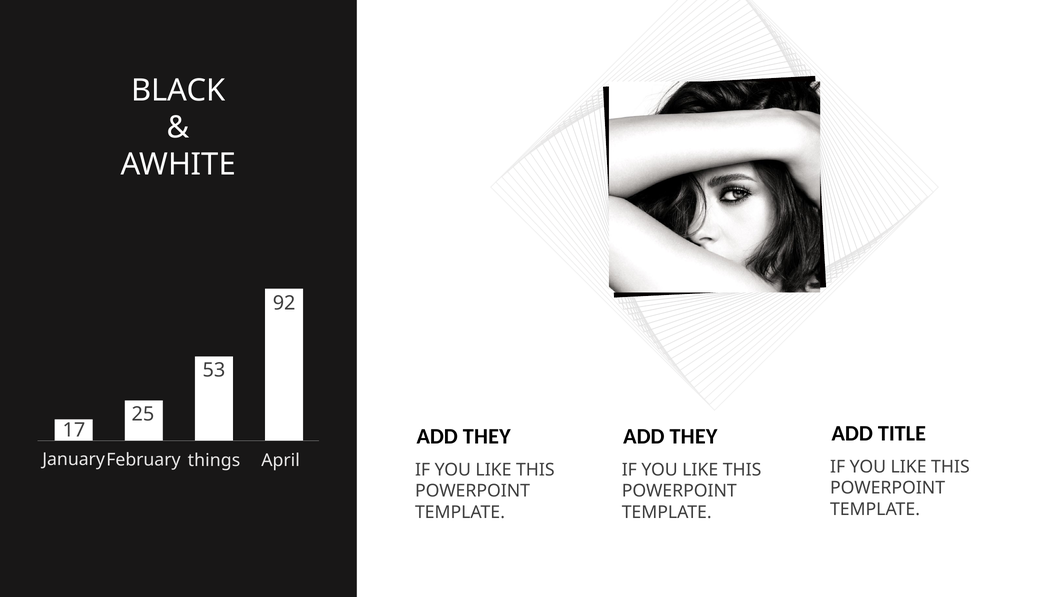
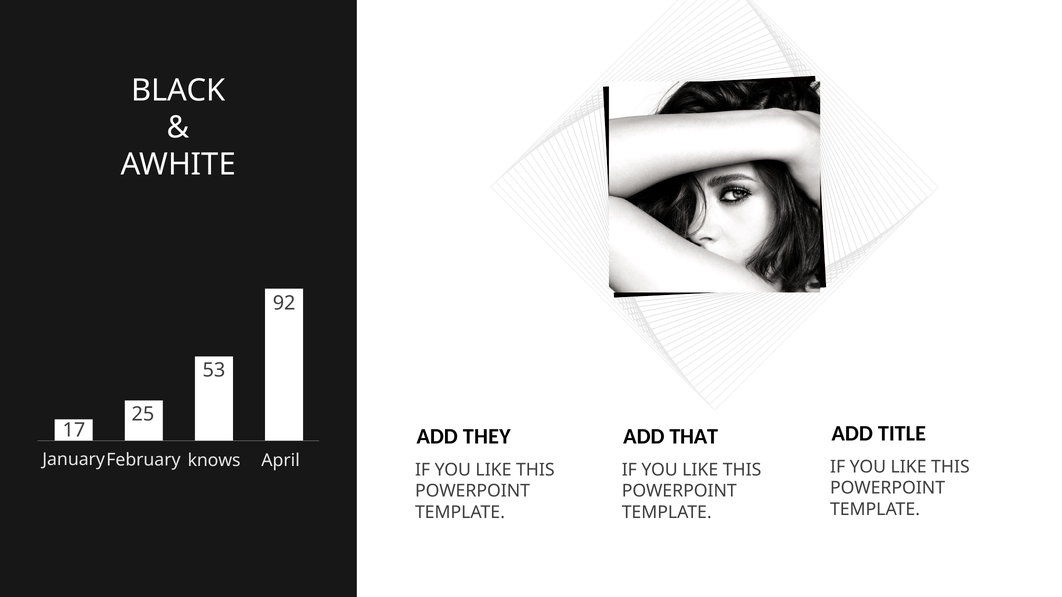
THEY: THEY -> THAT (694, 437)
things: things -> knows (214, 461)
